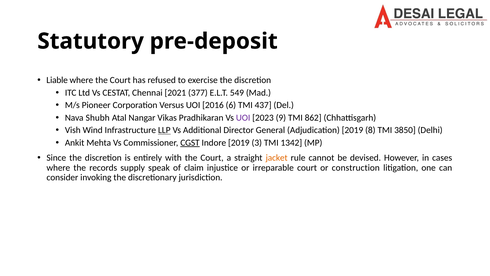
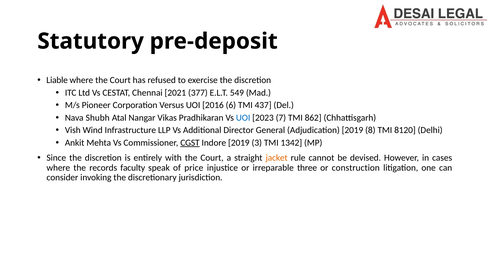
UOI colour: purple -> blue (243, 118)
9: 9 -> 7 (281, 118)
LLP underline: present -> none (164, 130)
3850: 3850 -> 8120 (405, 130)
supply: supply -> faculty (133, 167)
claim: claim -> price (194, 167)
irreparable court: court -> three (307, 167)
